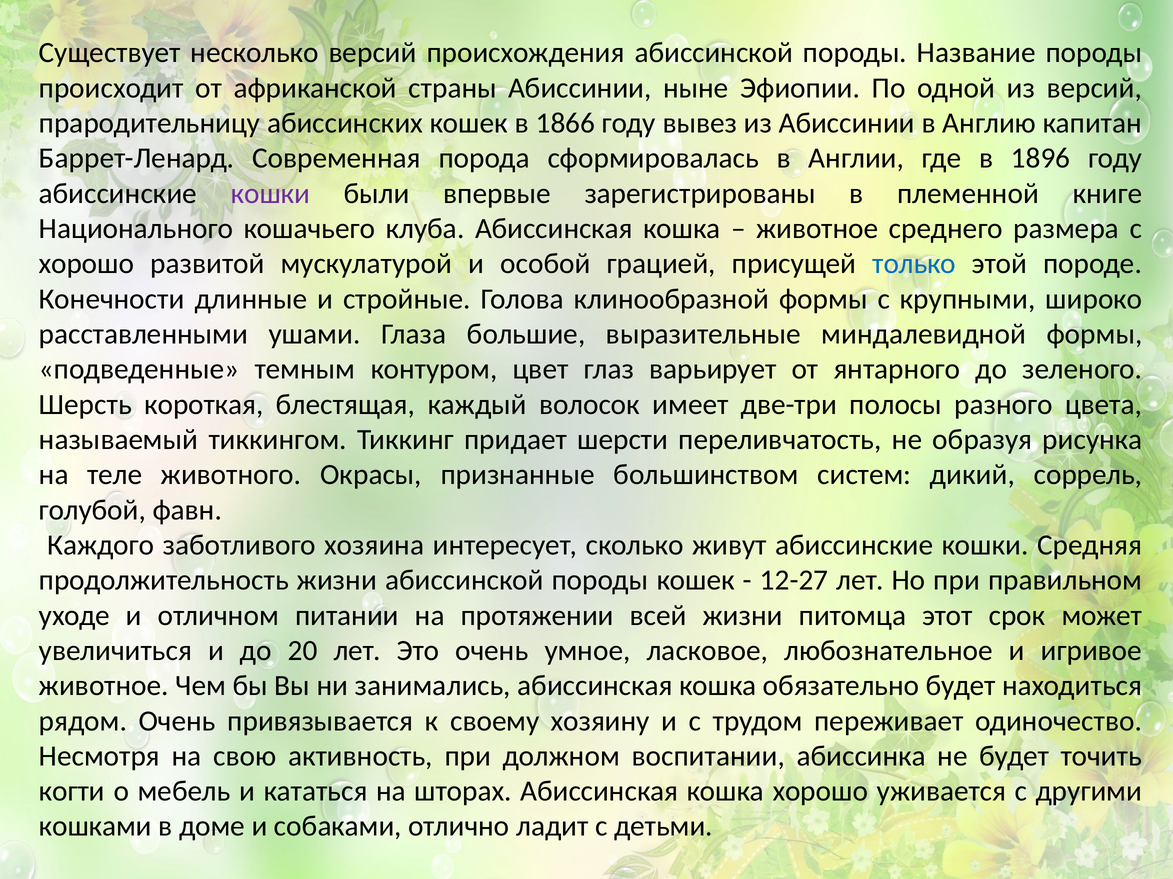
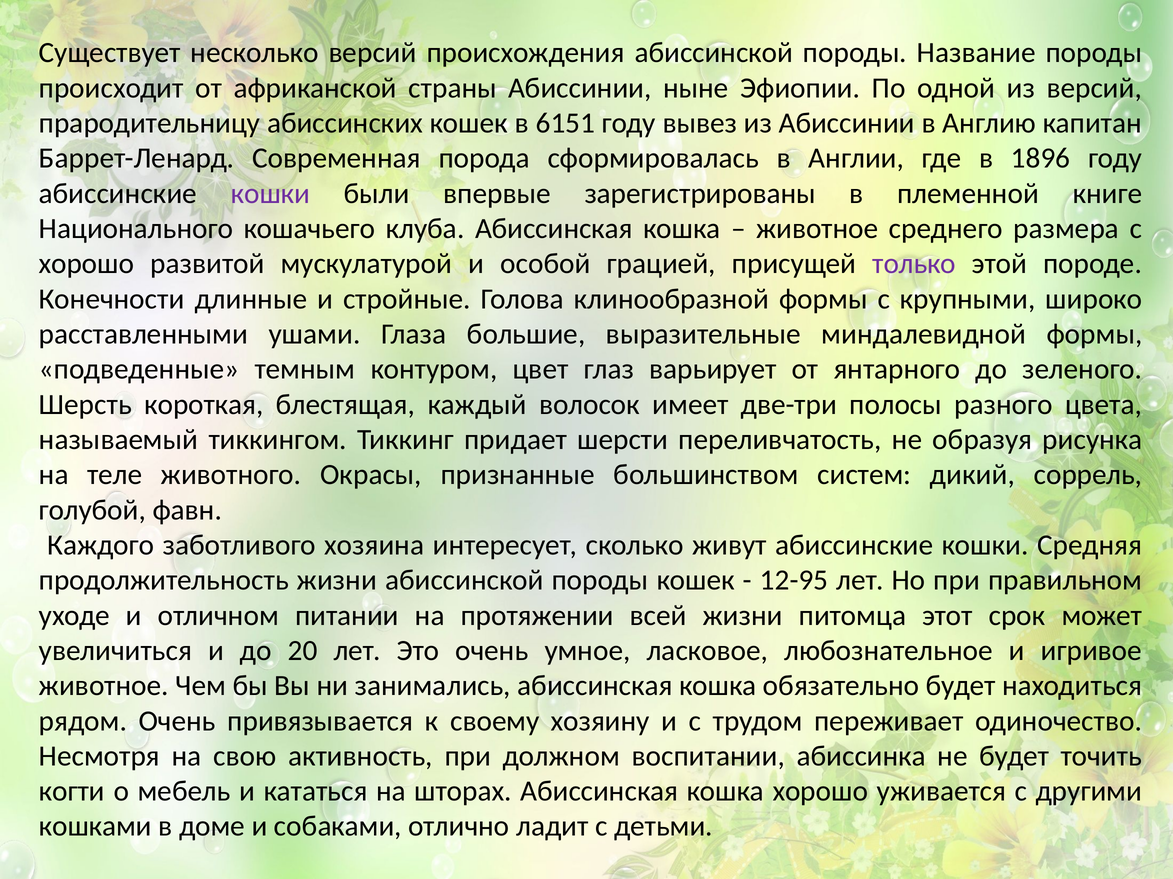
1866: 1866 -> 6151 (565, 123)
только colour: blue -> purple (914, 264)
12-27: 12-27 -> 12-95 (794, 581)
